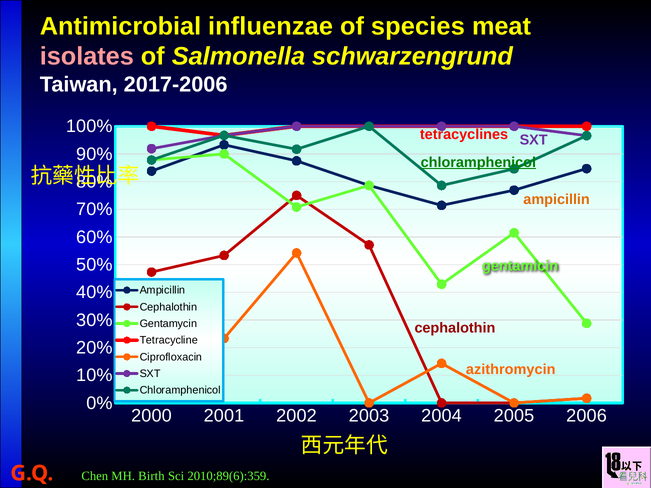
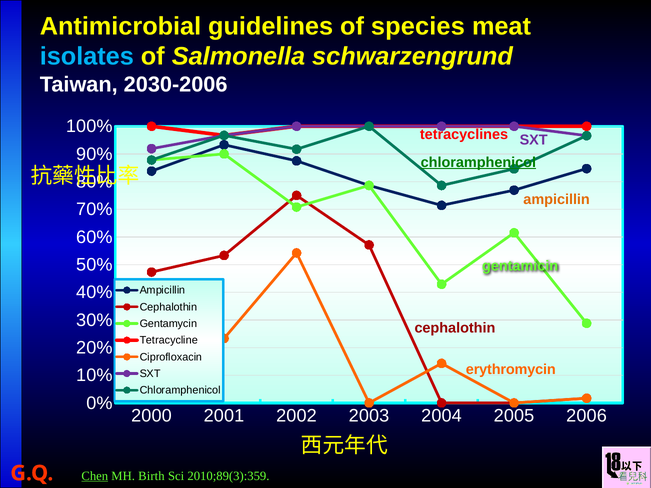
influenzae: influenzae -> guidelines (271, 26)
isolates colour: pink -> light blue (87, 57)
2017-2006: 2017-2006 -> 2030-2006 (176, 85)
azithromycin: azithromycin -> erythromycin (511, 370)
Chen underline: none -> present (95, 476)
2010;89(6):359: 2010;89(6):359 -> 2010;89(3):359 (228, 476)
